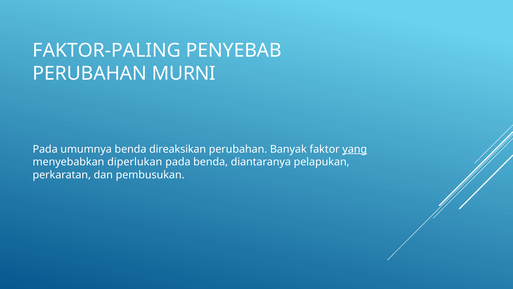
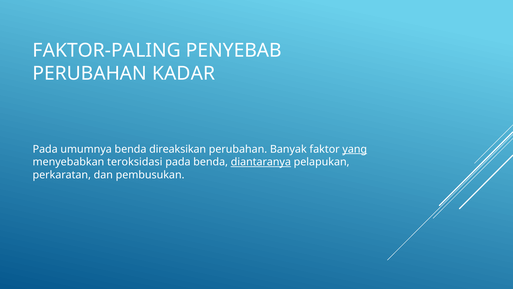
MURNI: MURNI -> KADAR (184, 73)
diperlukan: diperlukan -> teroksidasi (135, 162)
diantaranya underline: none -> present (261, 162)
